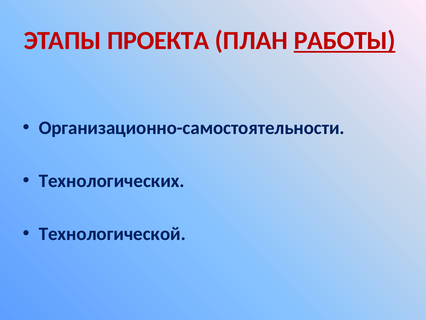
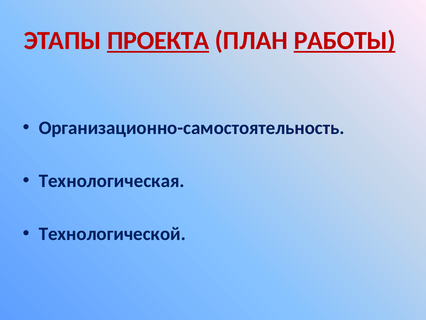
ПРОЕКТА underline: none -> present (158, 41)
Организационно-самостоятельности: Организационно-самостоятельности -> Организационно-самостоятельность (192, 128)
Технологических: Технологических -> Технологическая (112, 181)
